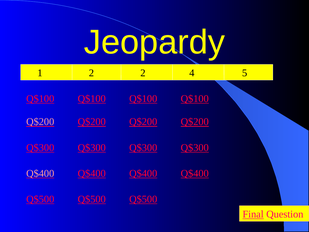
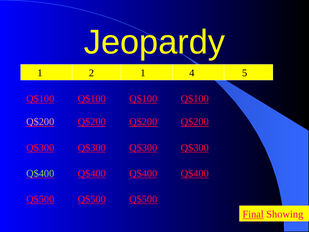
2 2: 2 -> 1 (143, 73)
Q$400 colour: pink -> light green (40, 173)
Question: Question -> Showing (285, 214)
